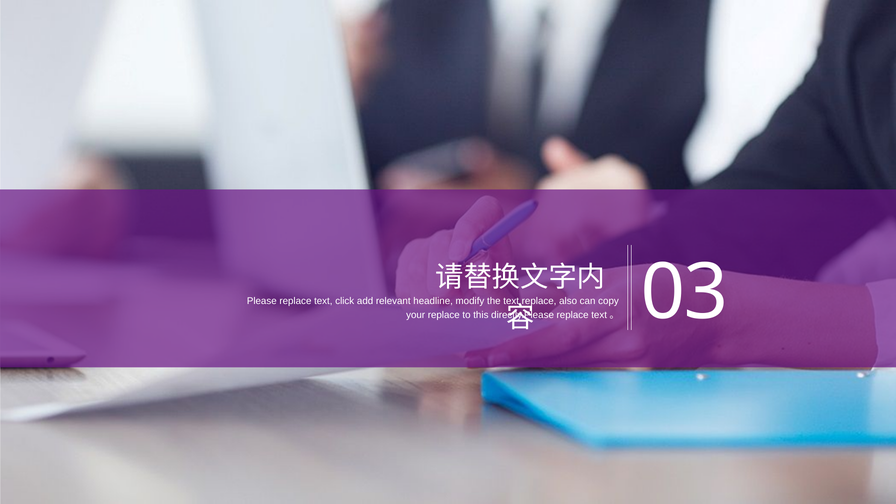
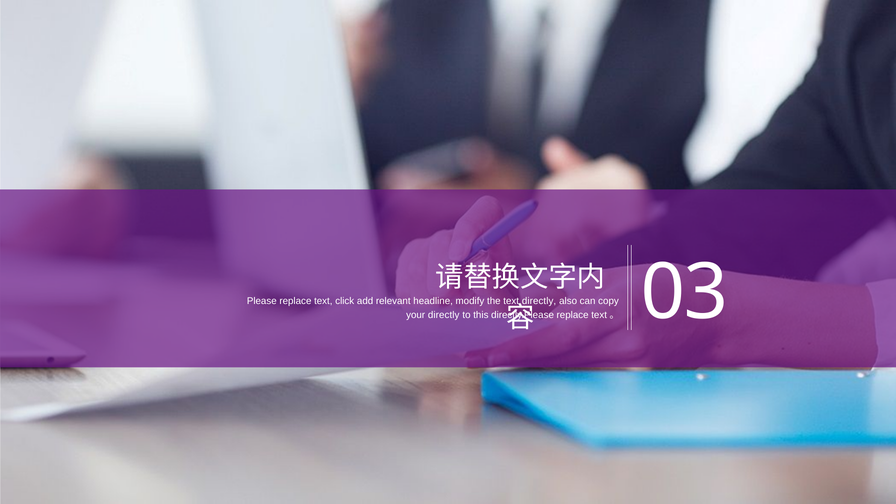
text replace: replace -> directly (539, 301)
your replace: replace -> directly (444, 315)
